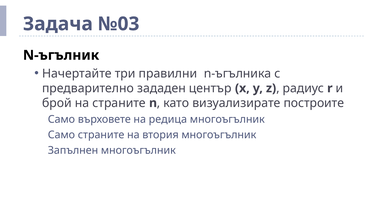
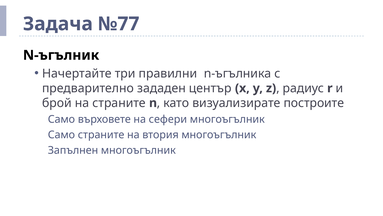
№03: №03 -> №77 (119, 24)
редица: редица -> сефери (168, 119)
